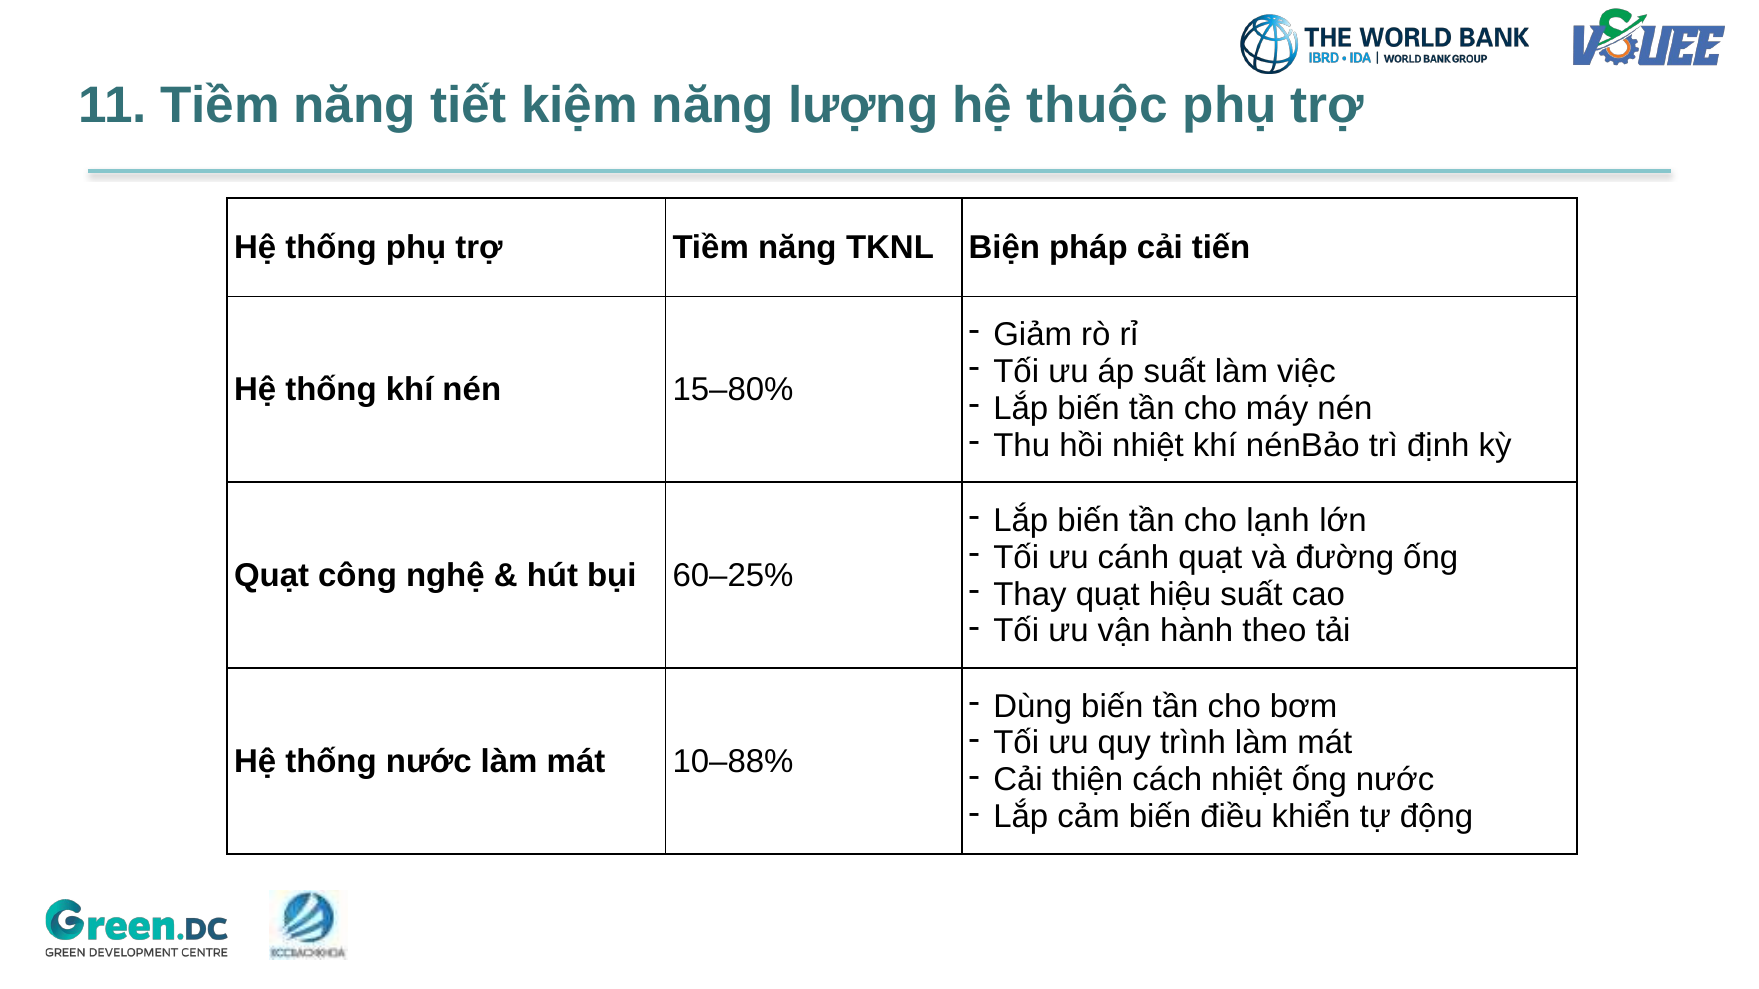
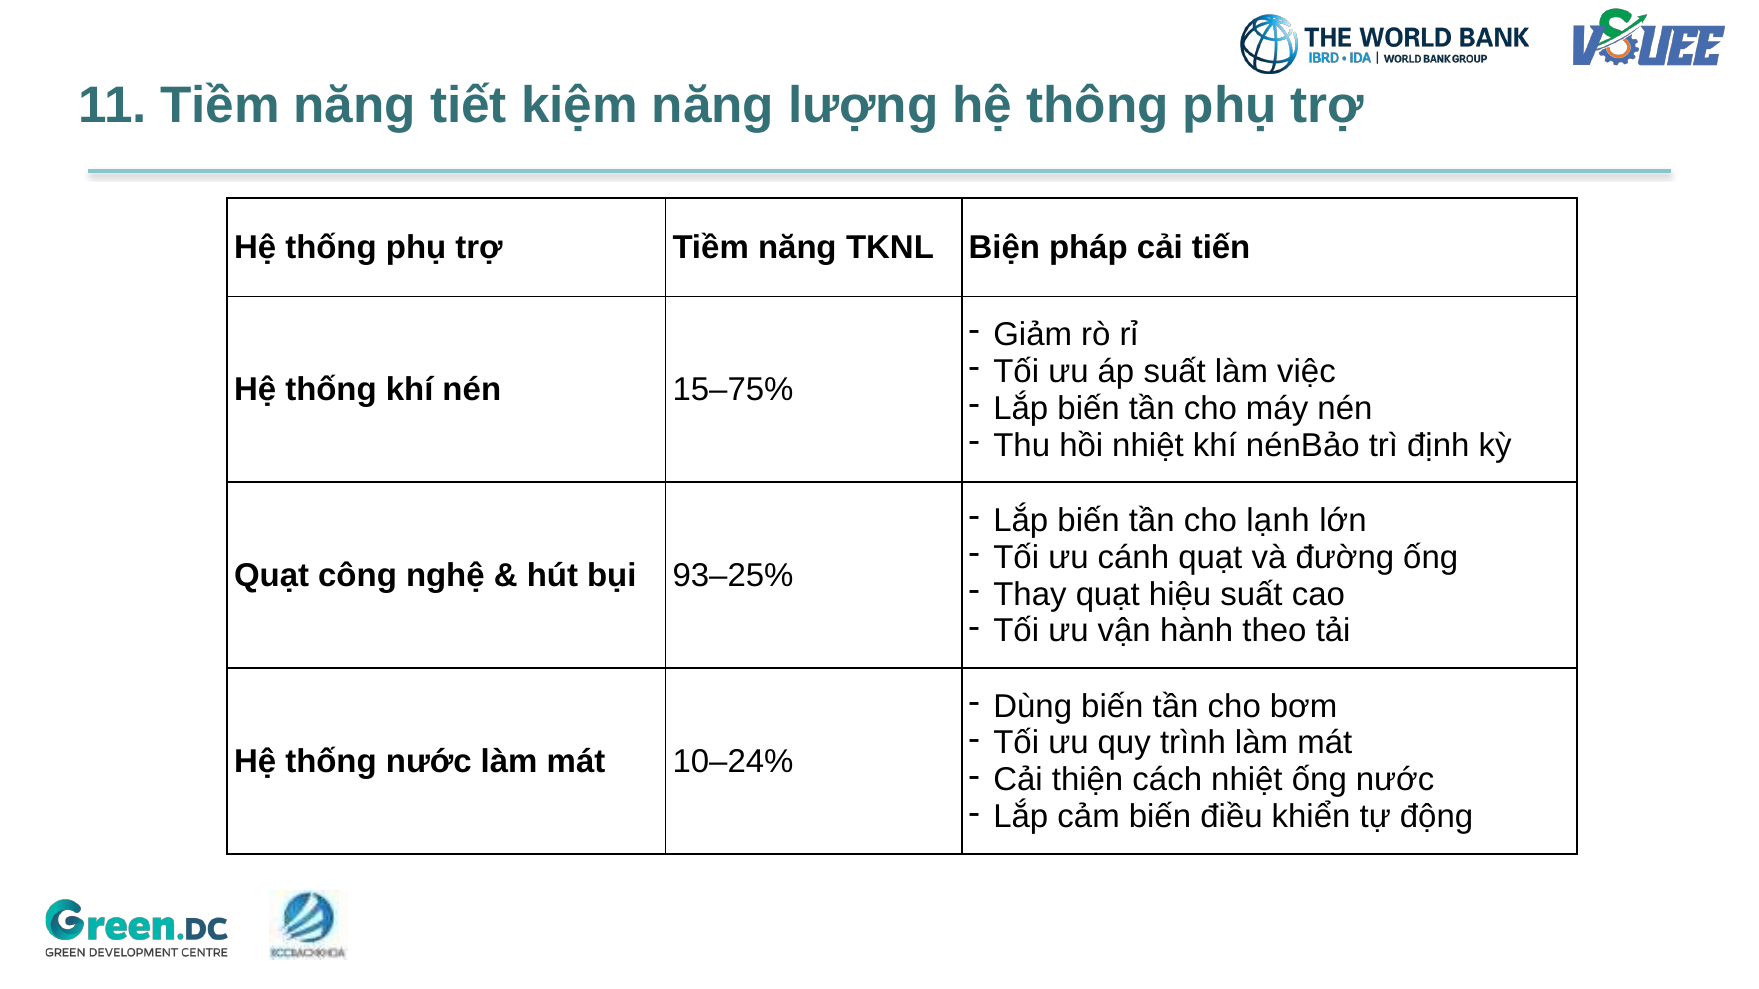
thuộc: thuộc -> thông (1098, 105)
15–80%: 15–80% -> 15–75% (733, 390)
60–25%: 60–25% -> 93–25% (733, 576)
10–88%: 10–88% -> 10–24% (733, 762)
